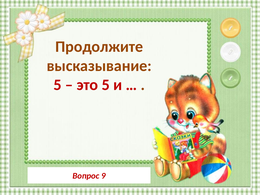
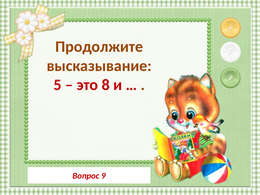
это 5: 5 -> 8 (106, 85)
